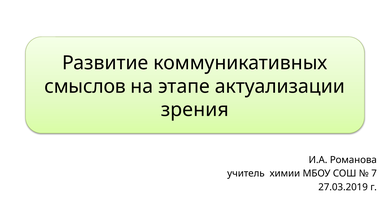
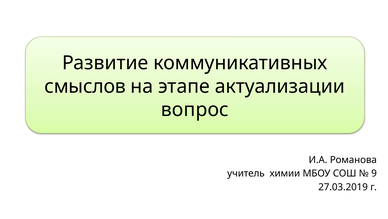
зрения: зрения -> вопрос (195, 109)
7: 7 -> 9 (374, 173)
